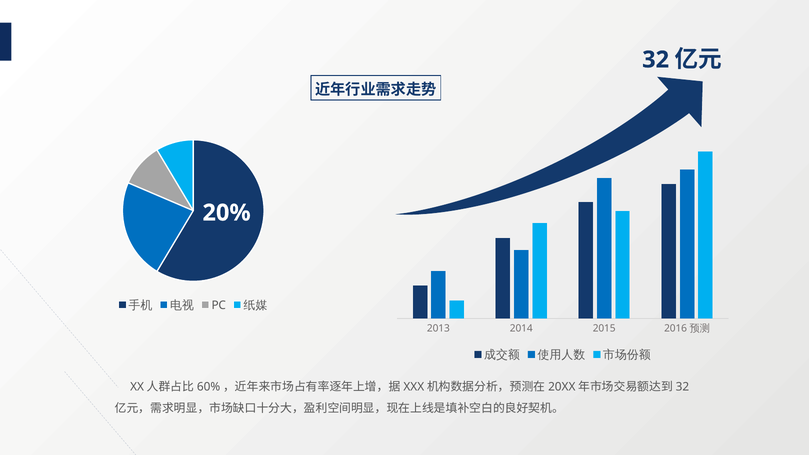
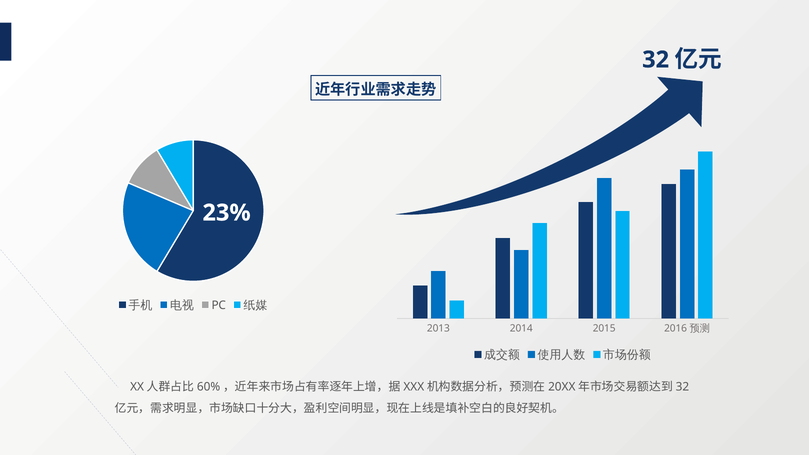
20%: 20% -> 23% (227, 213)
